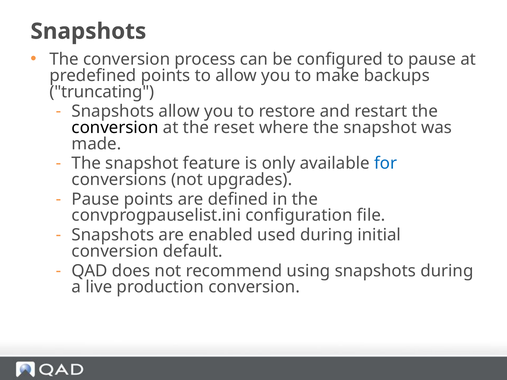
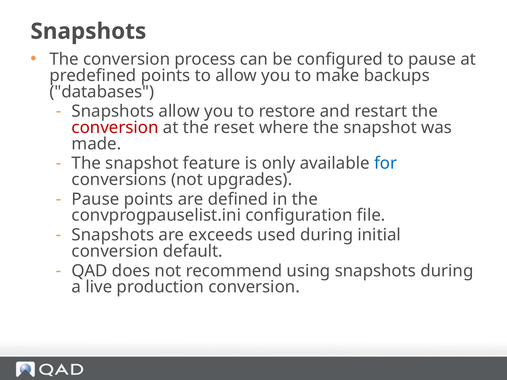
truncating: truncating -> databases (102, 92)
conversion colour: black -> red (115, 128)
enabled: enabled -> exceeds (221, 235)
